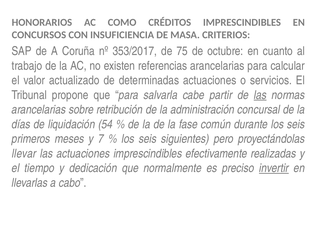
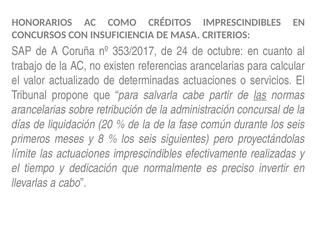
75: 75 -> 24 (182, 51)
54: 54 -> 20 (106, 124)
7: 7 -> 8 (101, 139)
llevar: llevar -> límite (24, 153)
invertir underline: present -> none (274, 168)
